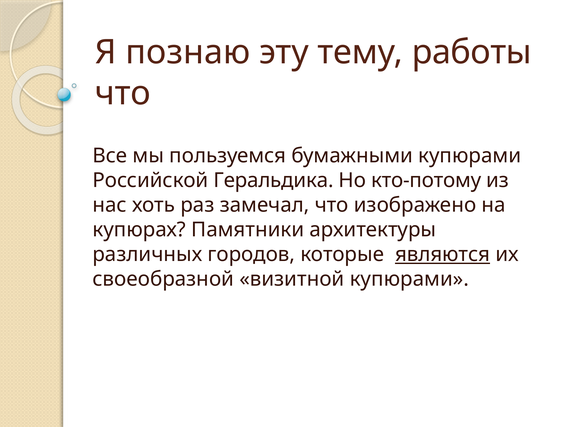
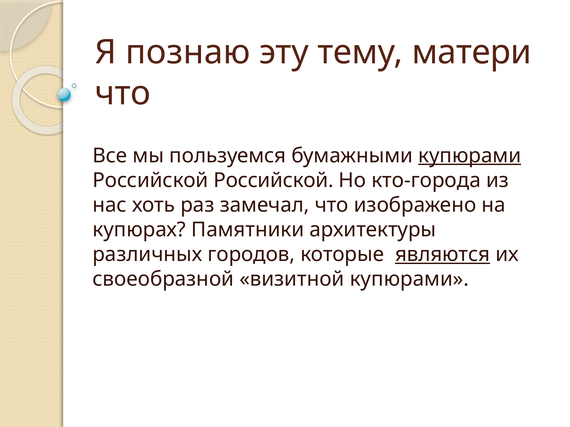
работы: работы -> матери (472, 52)
купюрами underline: none -> present (470, 156)
Российской Геральдика: Геральдика -> Российской (274, 181)
кто-потому: кто-потому -> кто-города (426, 181)
